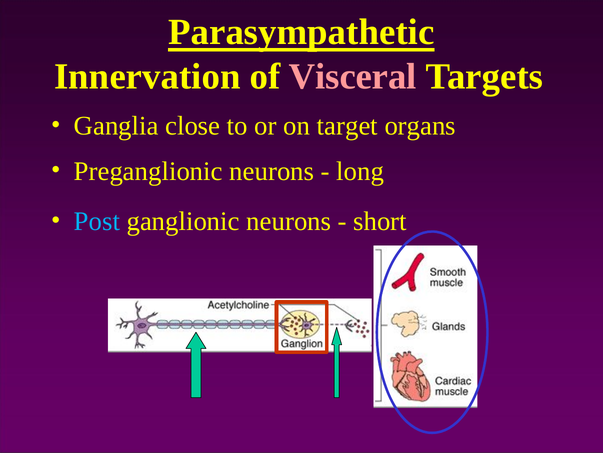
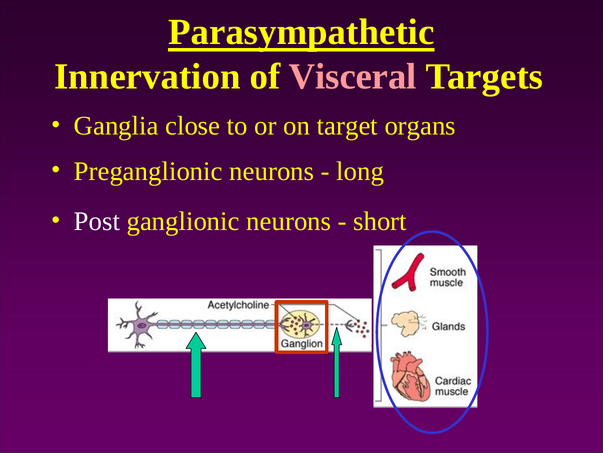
Post colour: light blue -> white (97, 221)
